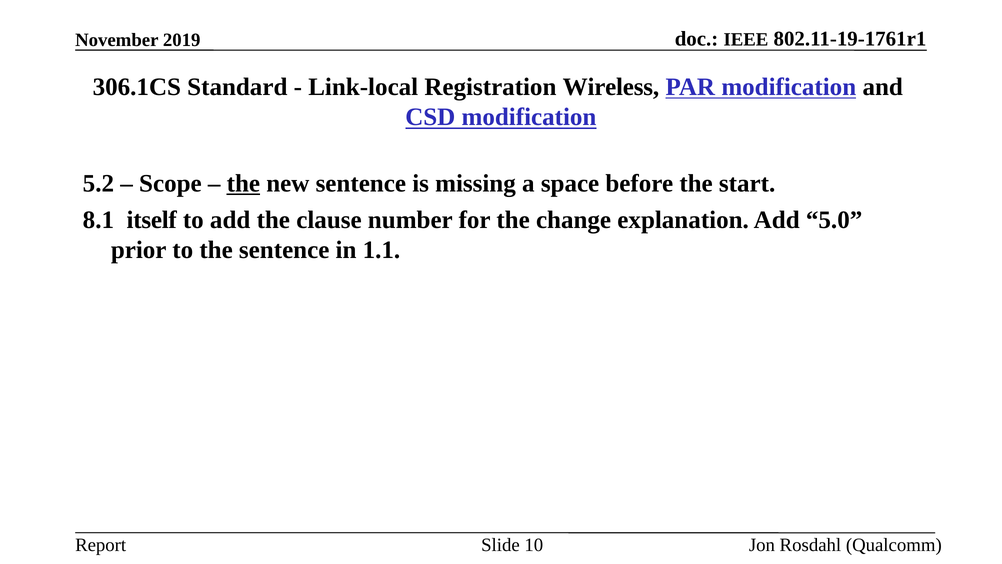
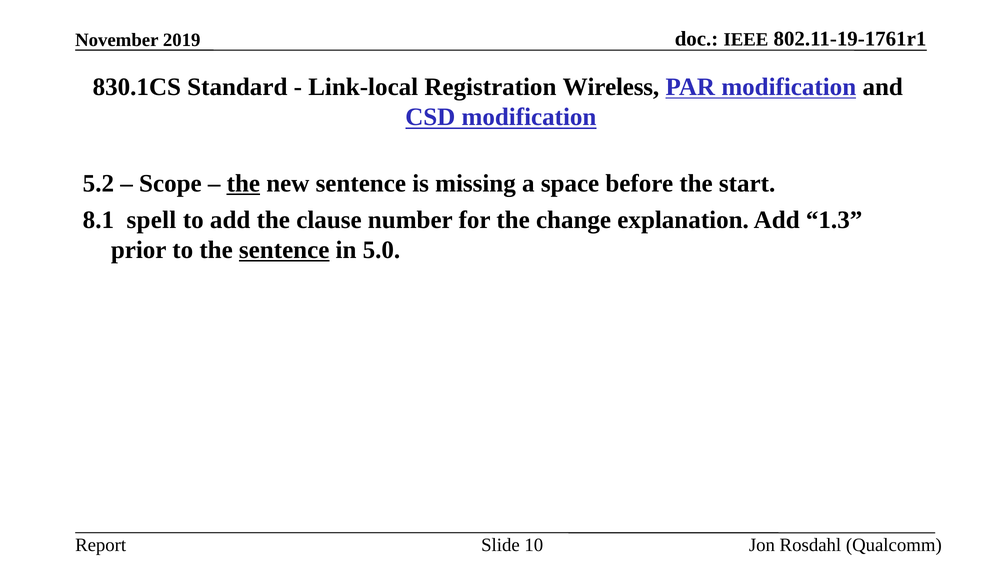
306.1CS: 306.1CS -> 830.1CS (137, 87)
itself: itself -> spell (151, 220)
5.0: 5.0 -> 1.3 (834, 220)
sentence underline: none -> present (284, 250)
1.1: 1.1 -> 5.0 (381, 250)
